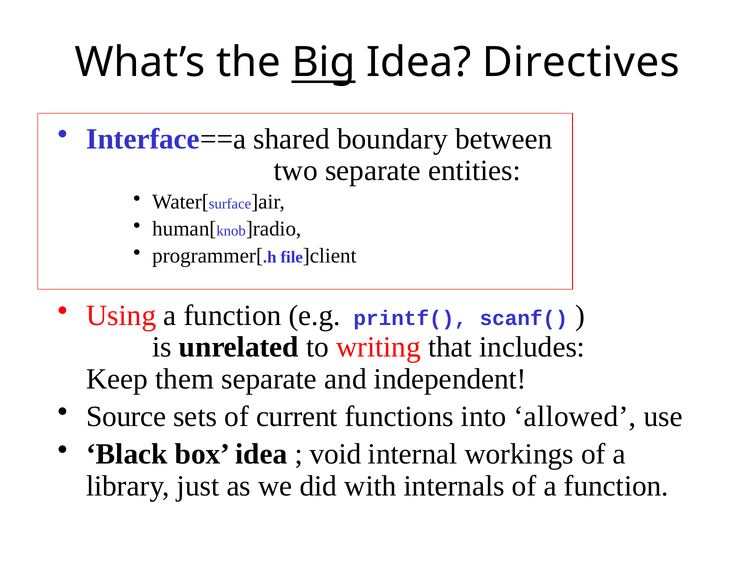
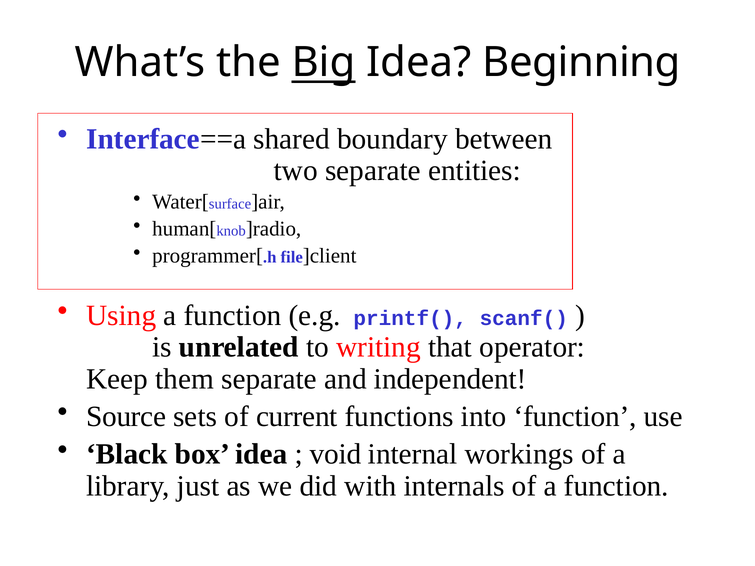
Directives: Directives -> Beginning (581, 63)
includes: includes -> operator (532, 347)
into allowed: allowed -> function (575, 417)
